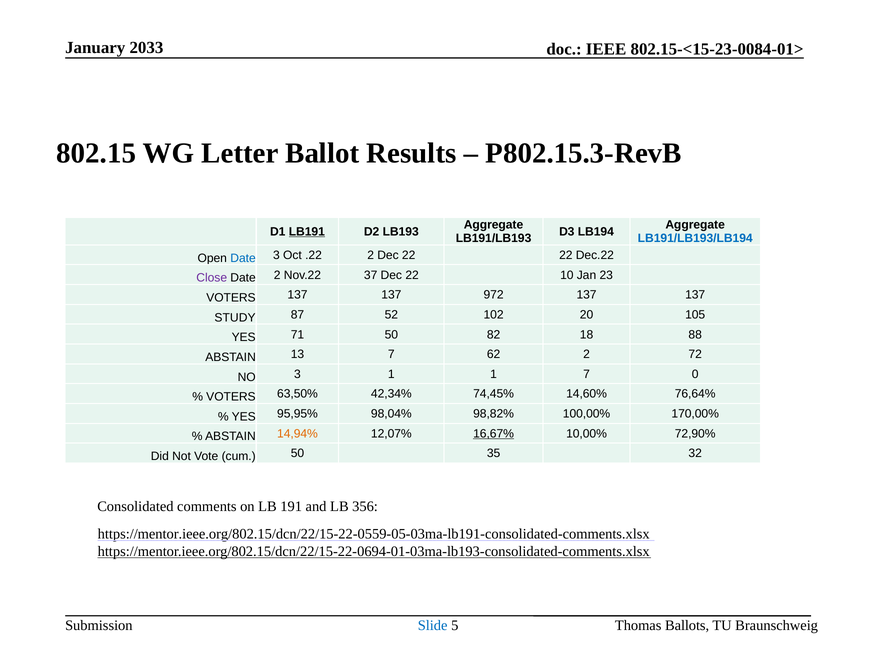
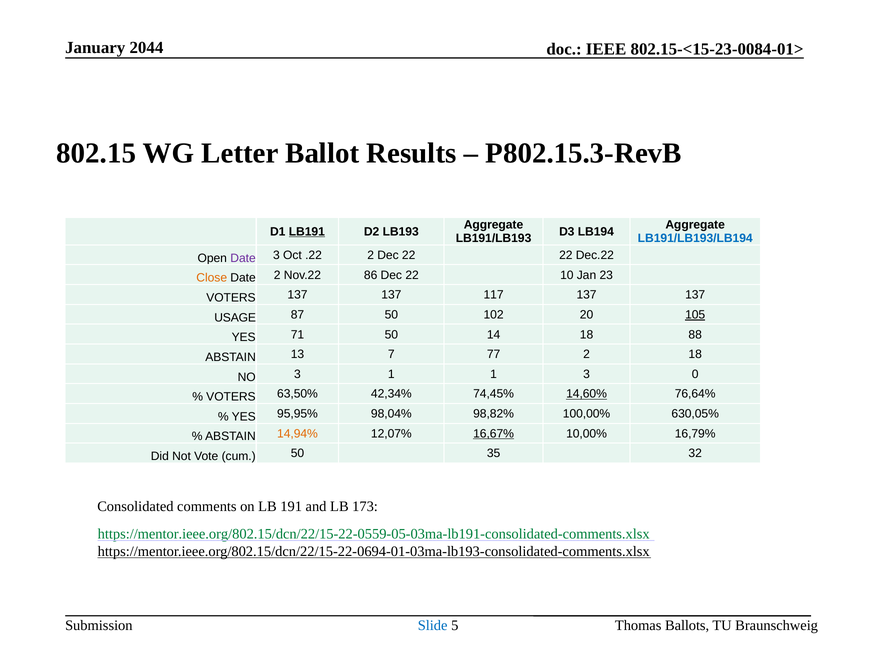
2033: 2033 -> 2044 (146, 47)
Date colour: blue -> purple (243, 258)
Close colour: purple -> orange (212, 278)
37: 37 -> 86 (371, 275)
972: 972 -> 117 (494, 295)
STUDY: STUDY -> USAGE (235, 317)
87 52: 52 -> 50 (391, 315)
105 underline: none -> present (695, 315)
82: 82 -> 14 (494, 334)
62: 62 -> 77 (494, 354)
2 72: 72 -> 18 (695, 354)
1 7: 7 -> 3 (587, 374)
14,60% underline: none -> present (587, 394)
170,00%: 170,00% -> 630,05% (695, 414)
72,90%: 72,90% -> 16,79% (695, 433)
356: 356 -> 173 (365, 506)
https://mentor.ieee.org/802.15/dcn/22/15-22-0559-05-03ma-lb191-consolidated-comments.xlsx colour: black -> green (374, 534)
